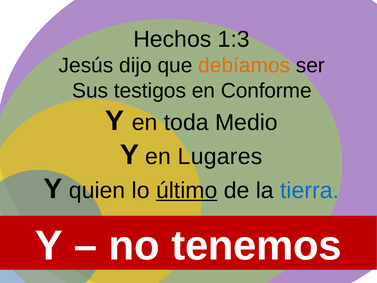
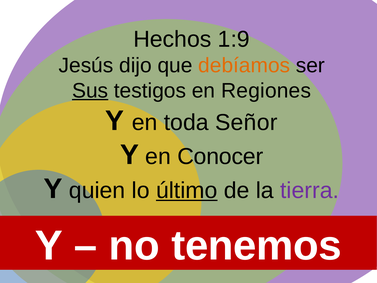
1:3: 1:3 -> 1:9 (234, 39)
Sus underline: none -> present (90, 91)
Conforme: Conforme -> Regiones (266, 91)
Medio: Medio -> Señor (246, 122)
Lugares: Lugares -> Conocer (220, 156)
tierra colour: blue -> purple (310, 190)
